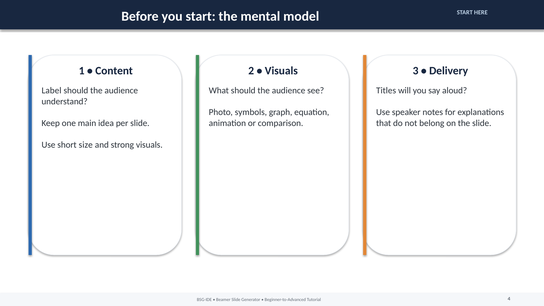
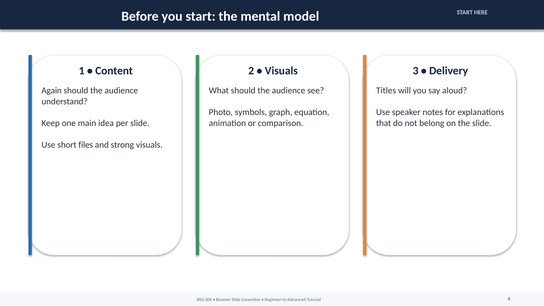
Label: Label -> Again (52, 90)
size: size -> files (86, 145)
